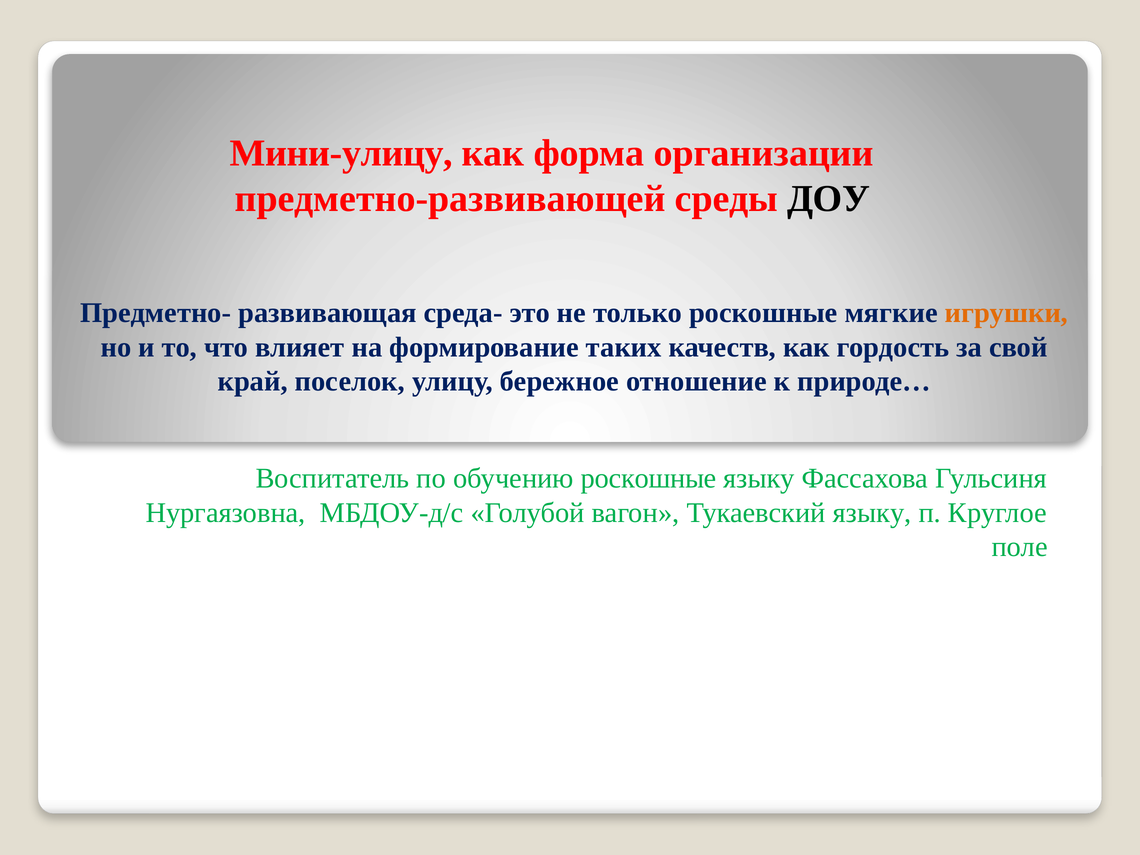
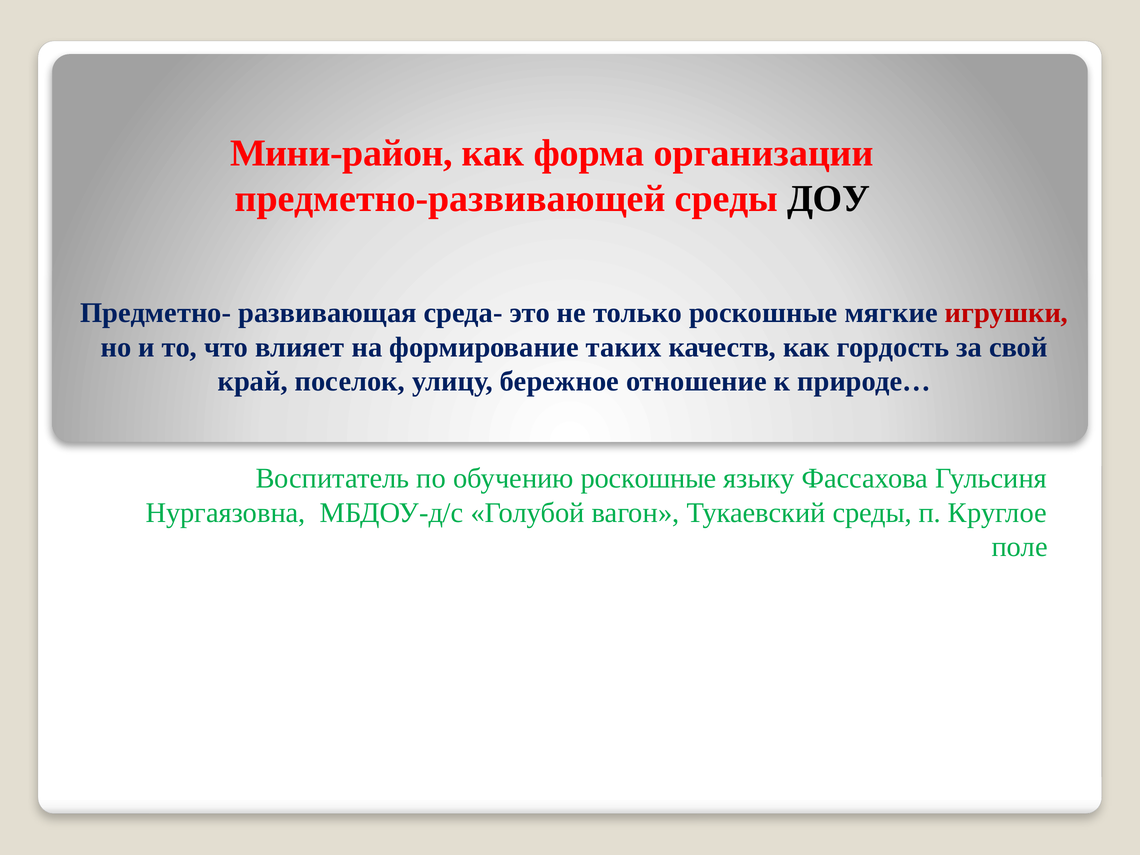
Мини-улицу: Мини-улицу -> Мини-район (341, 153)
игрушки colour: orange -> red (1006, 313)
Тукаевский языку: языку -> среды (872, 513)
